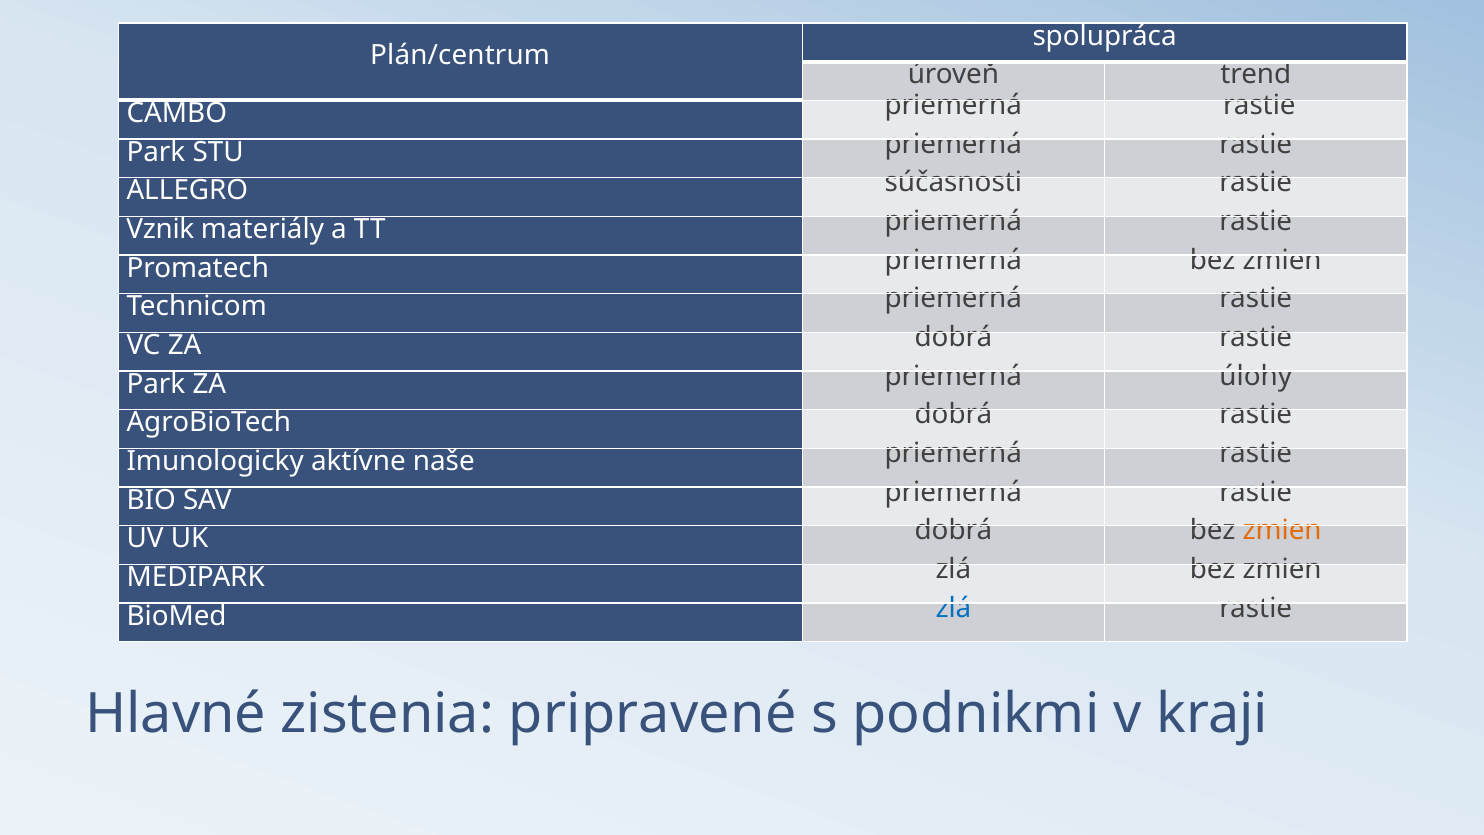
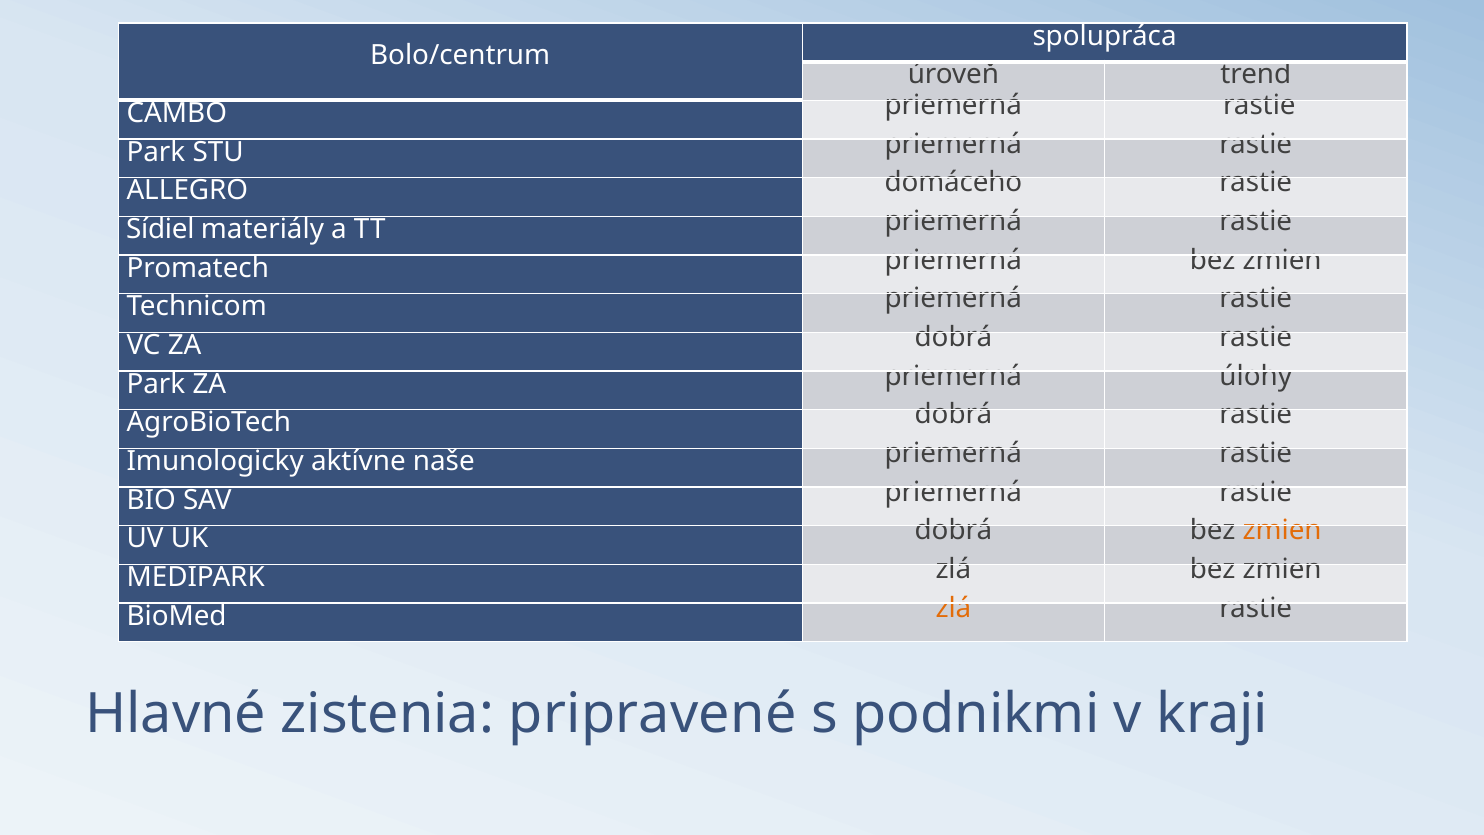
Plán/centrum: Plán/centrum -> Bolo/centrum (460, 55)
súčasnosti: súčasnosti -> domáceho (953, 183)
Vznik: Vznik -> Sídiel (160, 229)
zlá colour: blue -> orange (953, 608)
